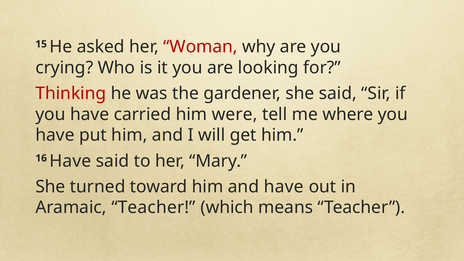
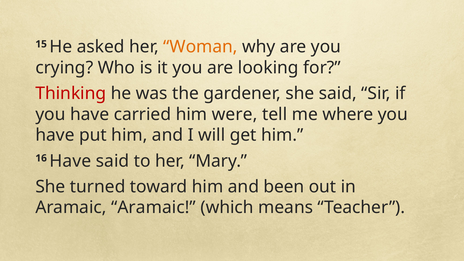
Woman colour: red -> orange (200, 47)
and have: have -> been (284, 187)
Aramaic Teacher: Teacher -> Aramaic (153, 208)
